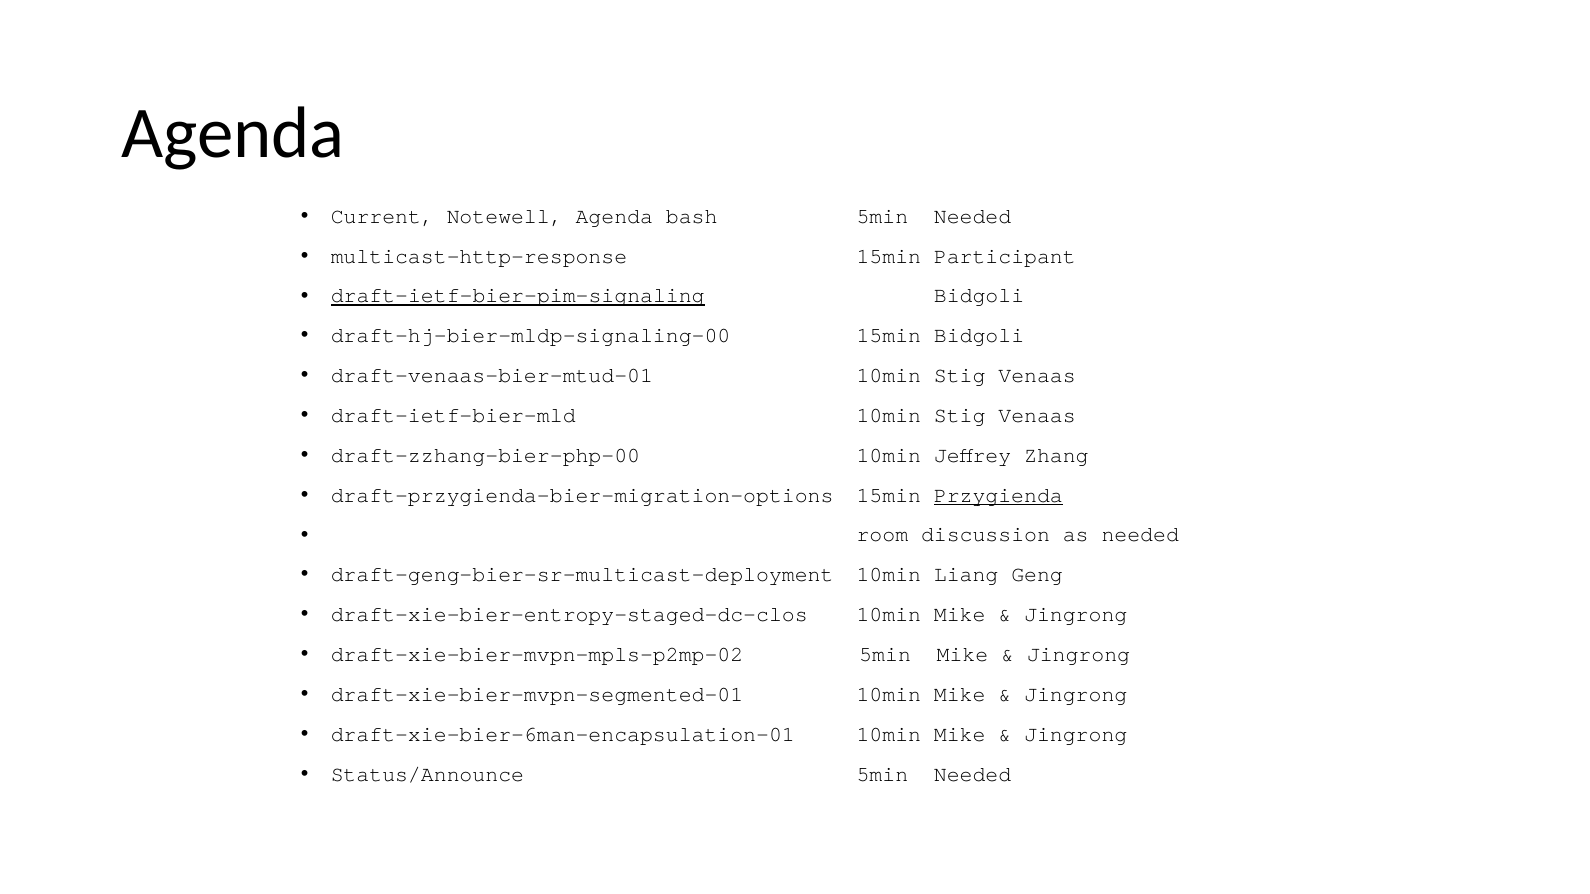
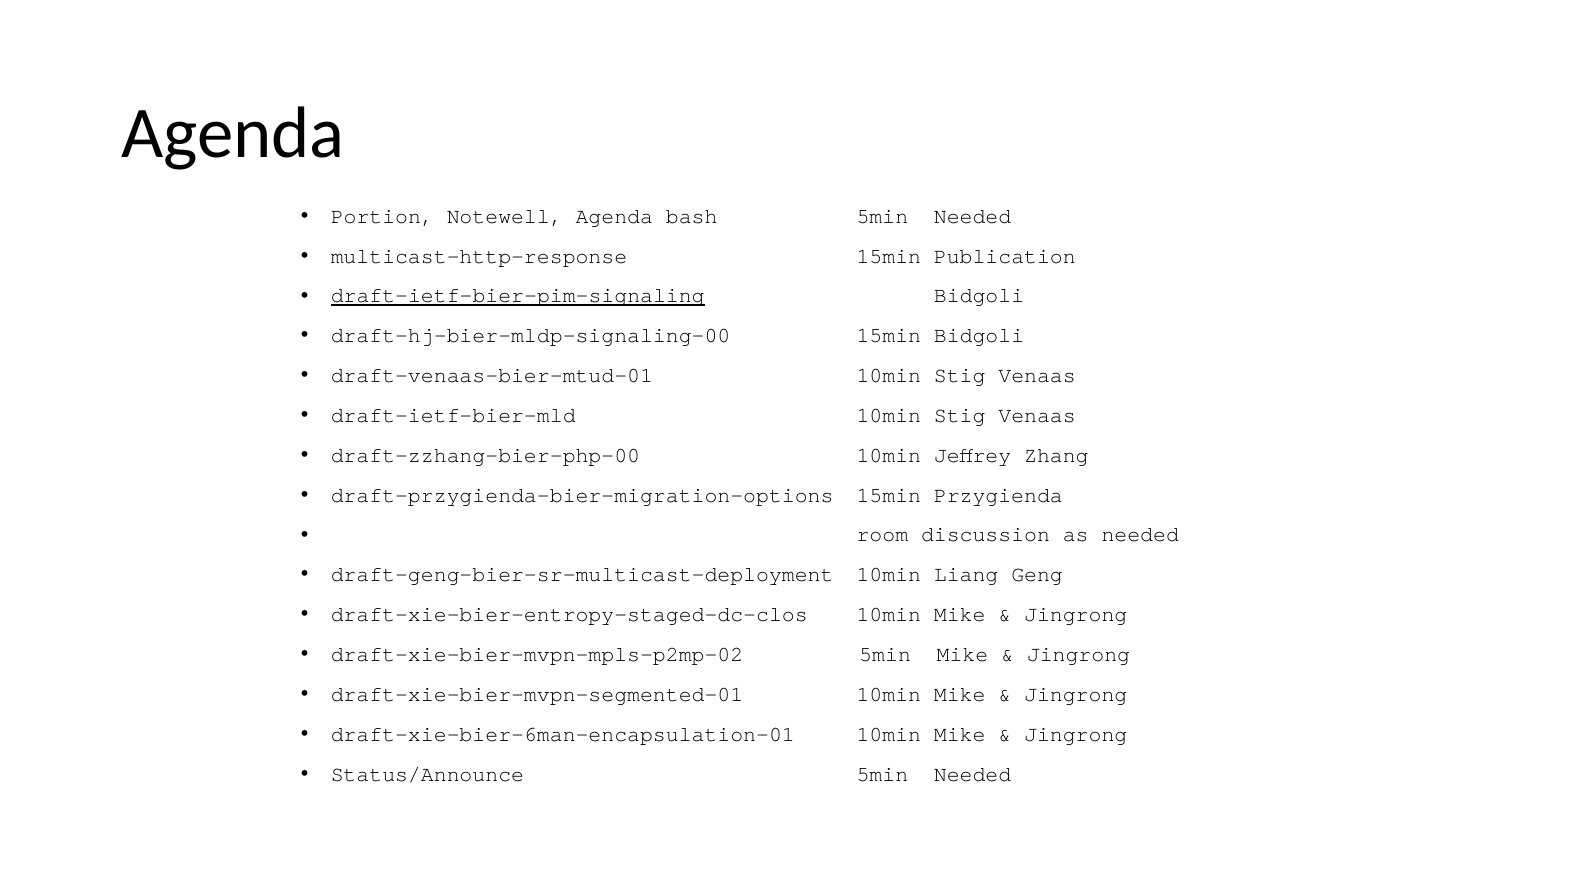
Current: Current -> Portion (382, 216)
Participant: Participant -> Publication (1005, 256)
Przygienda underline: present -> none (998, 495)
